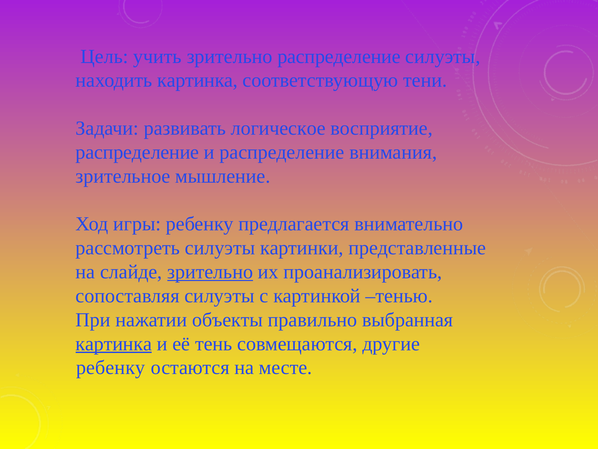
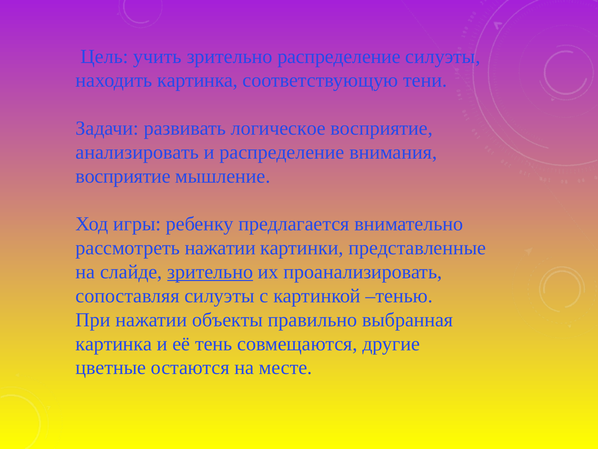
распределение: распределение -> анализировать (137, 152)
зрительное: зрительное -> восприятие (123, 176)
рассмотреть силуэты: силуэты -> нажатии (220, 248)
картинка underline: present -> none (114, 343)
ребенку: ребенку -> цветные (111, 367)
